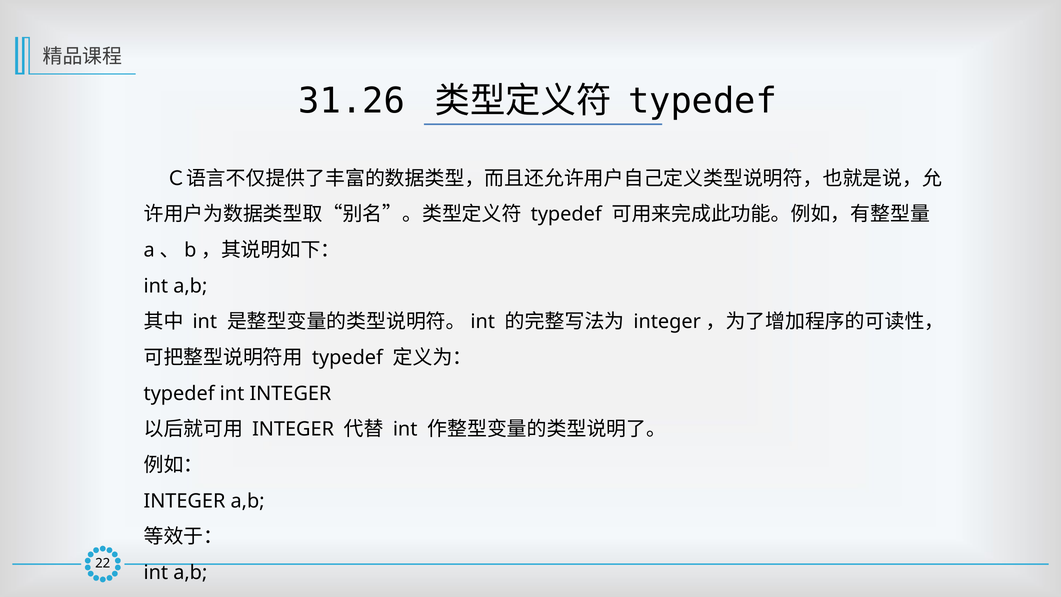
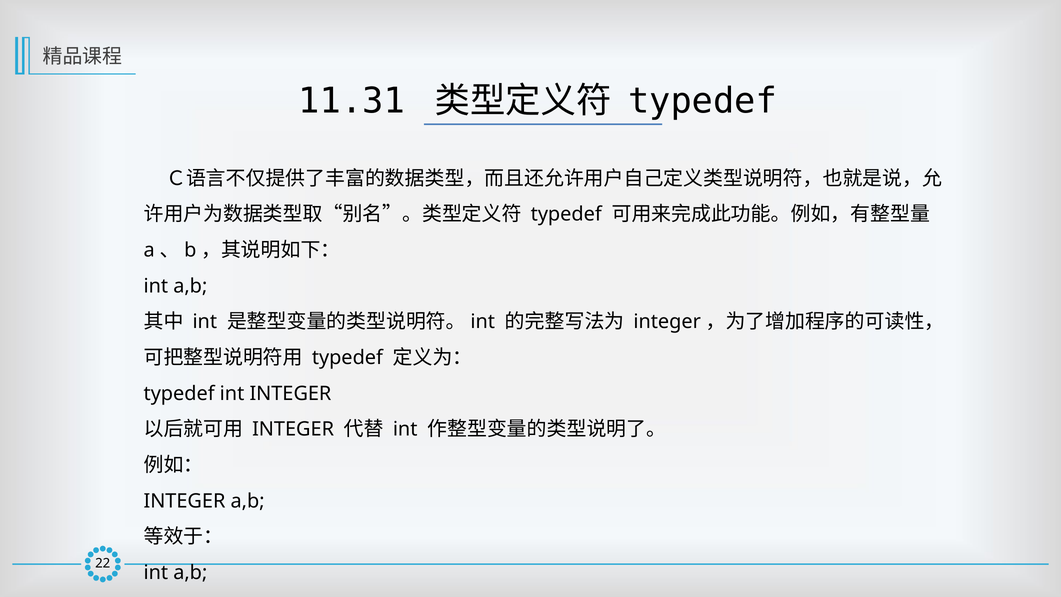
31.26: 31.26 -> 11.31 (352, 101)
